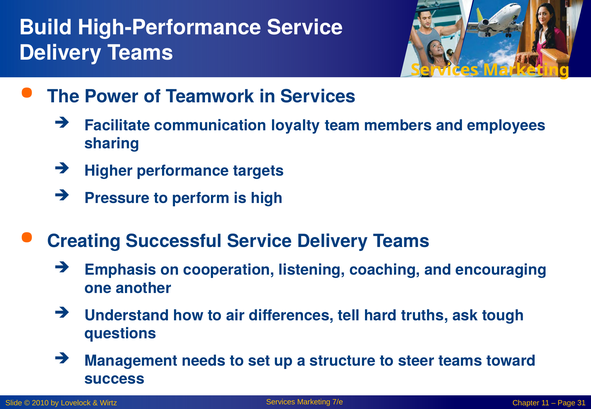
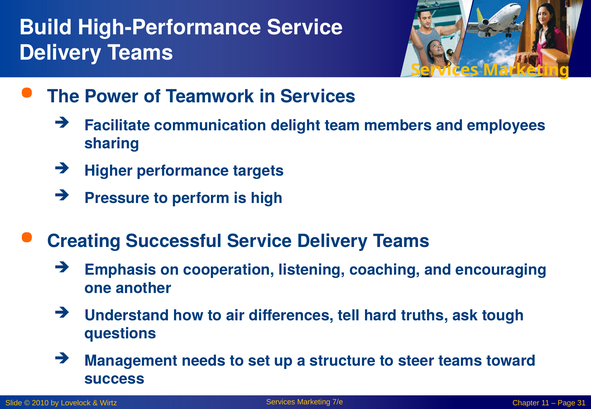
loyalty: loyalty -> delight (296, 125)
